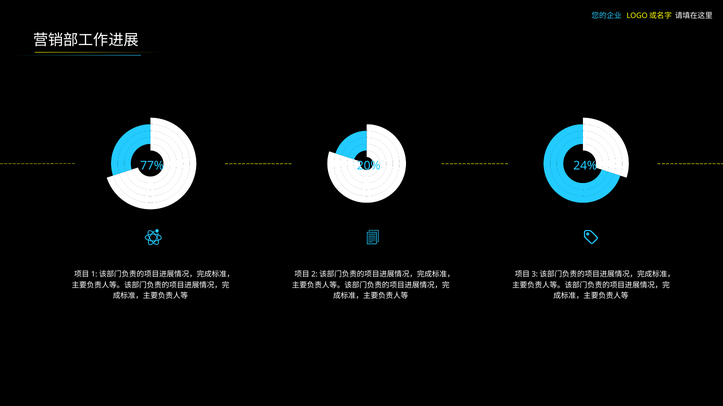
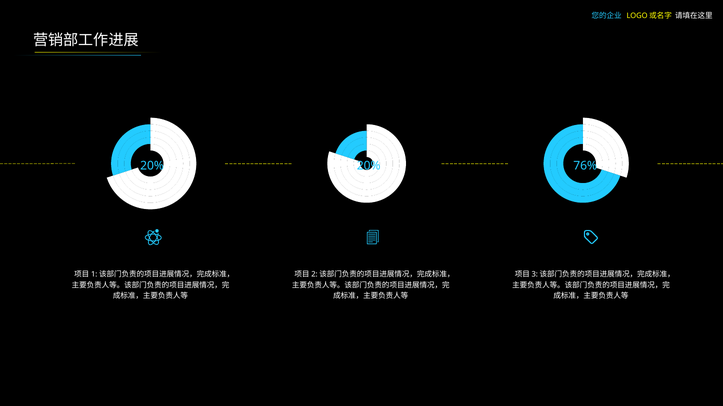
77%: 77% -> 20% (152, 166)
24%: 24% -> 76% (585, 166)
